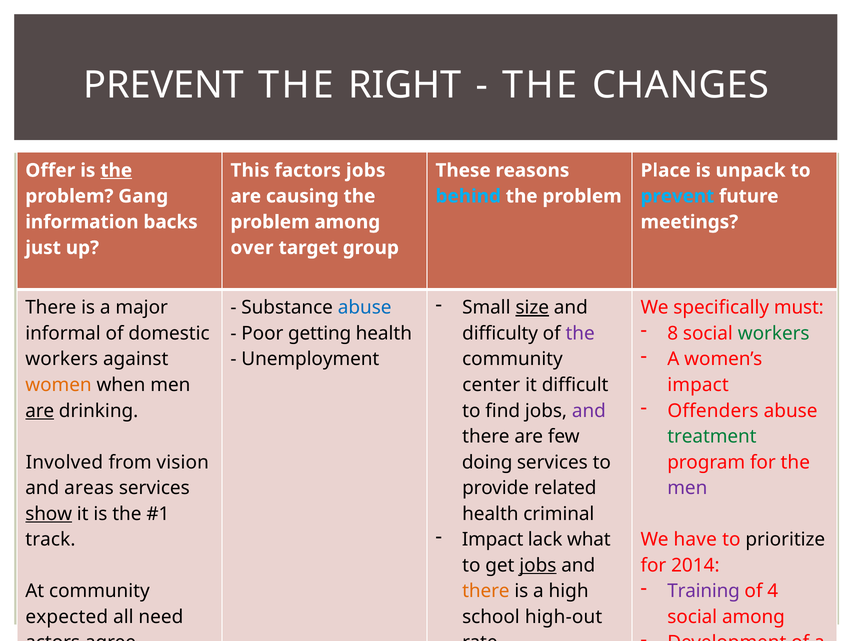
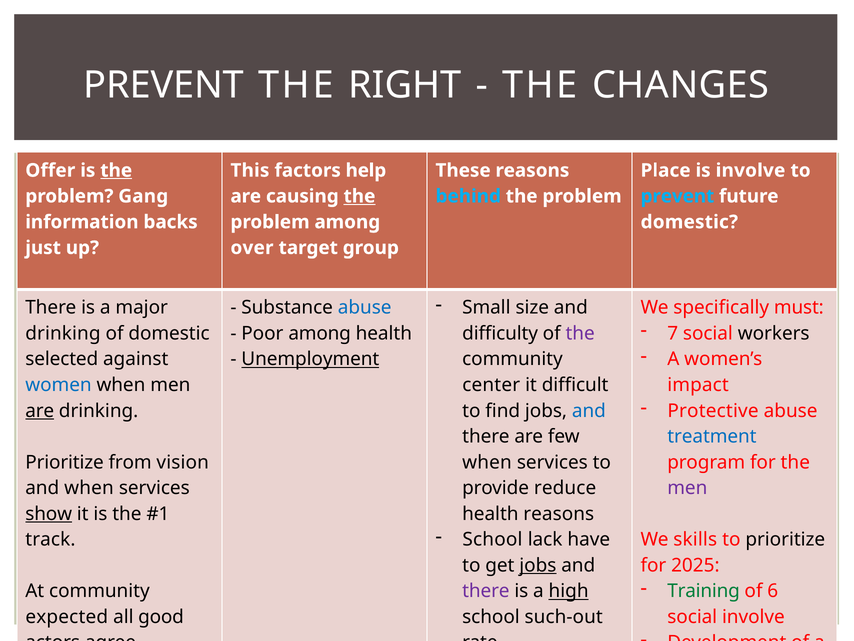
factors jobs: jobs -> help (366, 170)
is unpack: unpack -> involve (751, 170)
the underline: none -> present (359, 196)
meetings: meetings -> domestic (689, 222)
size underline: present -> none (532, 307)
8: 8 -> 7 (673, 333)
workers colour: green -> black (774, 333)
informal: informal -> drinking (63, 333)
Poor getting: getting -> among (320, 333)
workers: workers -> selected (62, 359)
Unemployment underline: none -> present (310, 359)
women colour: orange -> blue (59, 385)
Offenders: Offenders -> Protective (713, 410)
and colour: purple -> blue (589, 410)
treatment colour: green -> blue (712, 436)
Involved: Involved -> Prioritize (65, 462)
doing: doing -> when (487, 462)
and areas: areas -> when (89, 488)
related: related -> reduce (565, 488)
health criminal: criminal -> reasons (559, 513)
Impact: Impact -> School (492, 539)
what: what -> have (589, 539)
have: have -> skills (695, 539)
2014: 2014 -> 2025 (695, 565)
Training colour: purple -> green (704, 591)
4: 4 -> 6 (773, 591)
there colour: orange -> purple (486, 591)
high underline: none -> present (569, 591)
need: need -> good (161, 616)
high-out: high-out -> such-out (564, 616)
social among: among -> involve (753, 616)
